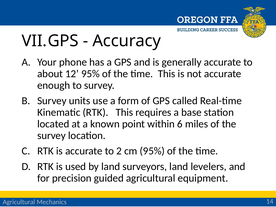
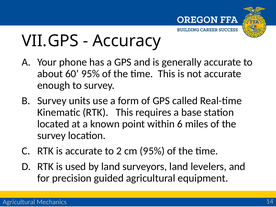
12: 12 -> 60 (72, 74)
